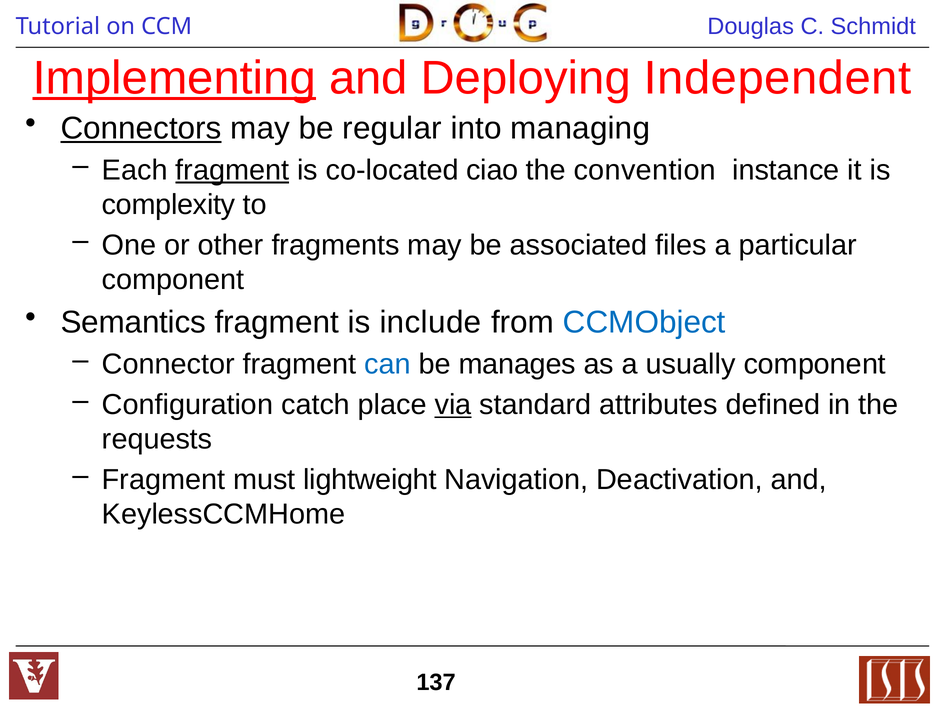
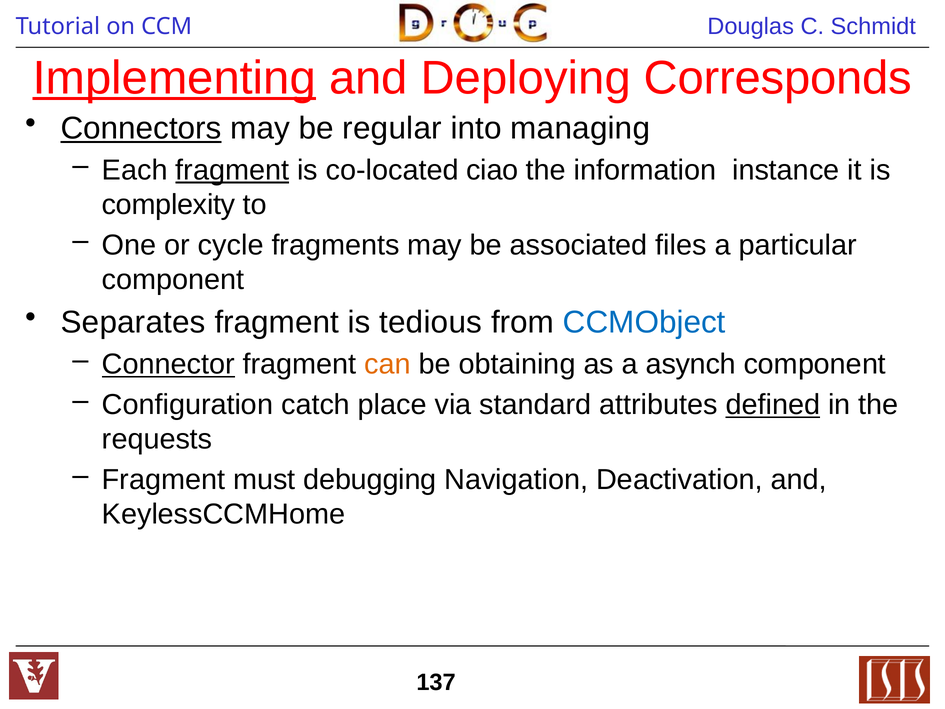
Independent: Independent -> Corresponds (778, 78)
convention: convention -> information (645, 170)
other: other -> cycle (231, 245)
Semantics: Semantics -> Separates (133, 322)
include: include -> tedious (431, 322)
Connector underline: none -> present (168, 364)
can colour: blue -> orange (388, 364)
manages: manages -> obtaining (517, 364)
usually: usually -> asynch (691, 364)
via underline: present -> none (453, 405)
defined underline: none -> present (773, 405)
lightweight: lightweight -> debugging (370, 480)
